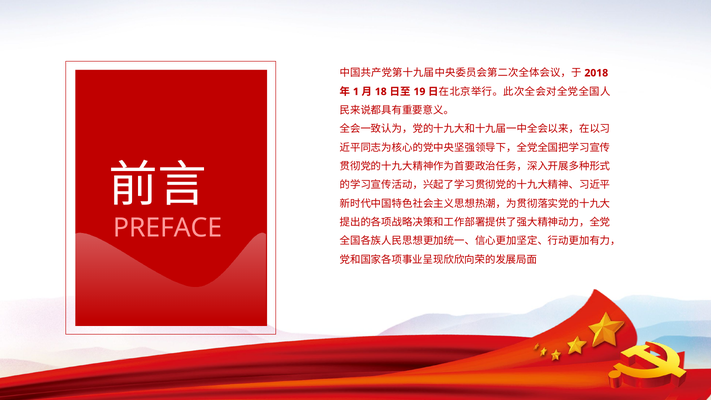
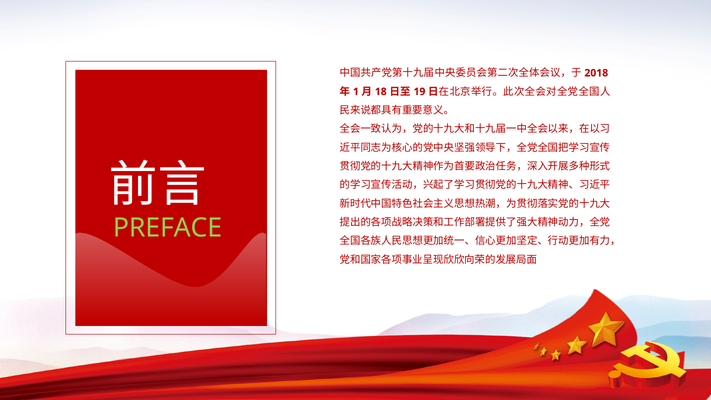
PREFACE colour: pink -> light green (168, 228)
